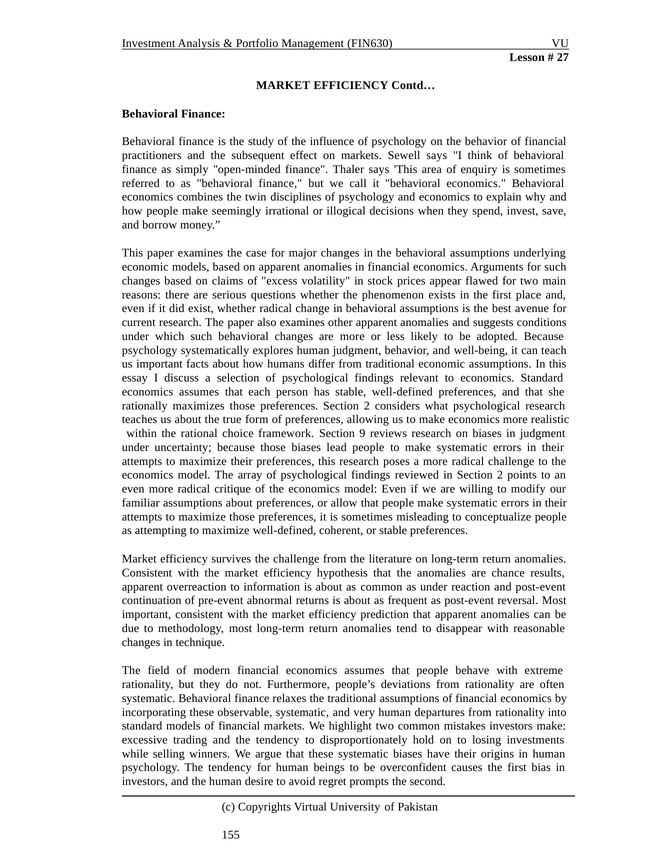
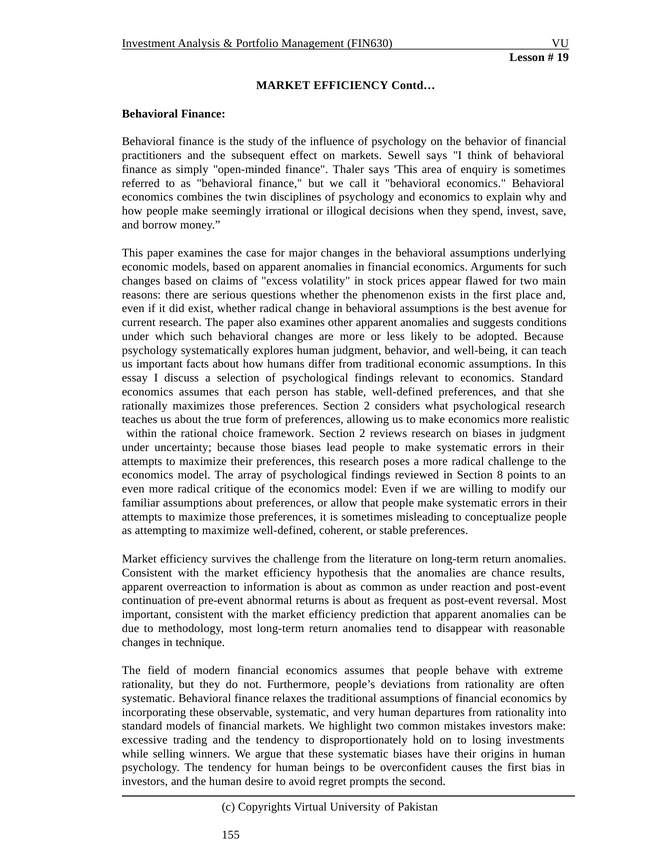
27: 27 -> 19 (563, 57)
framework Section 9: 9 -> 2 (362, 433)
in Section 2: 2 -> 8 (500, 475)
